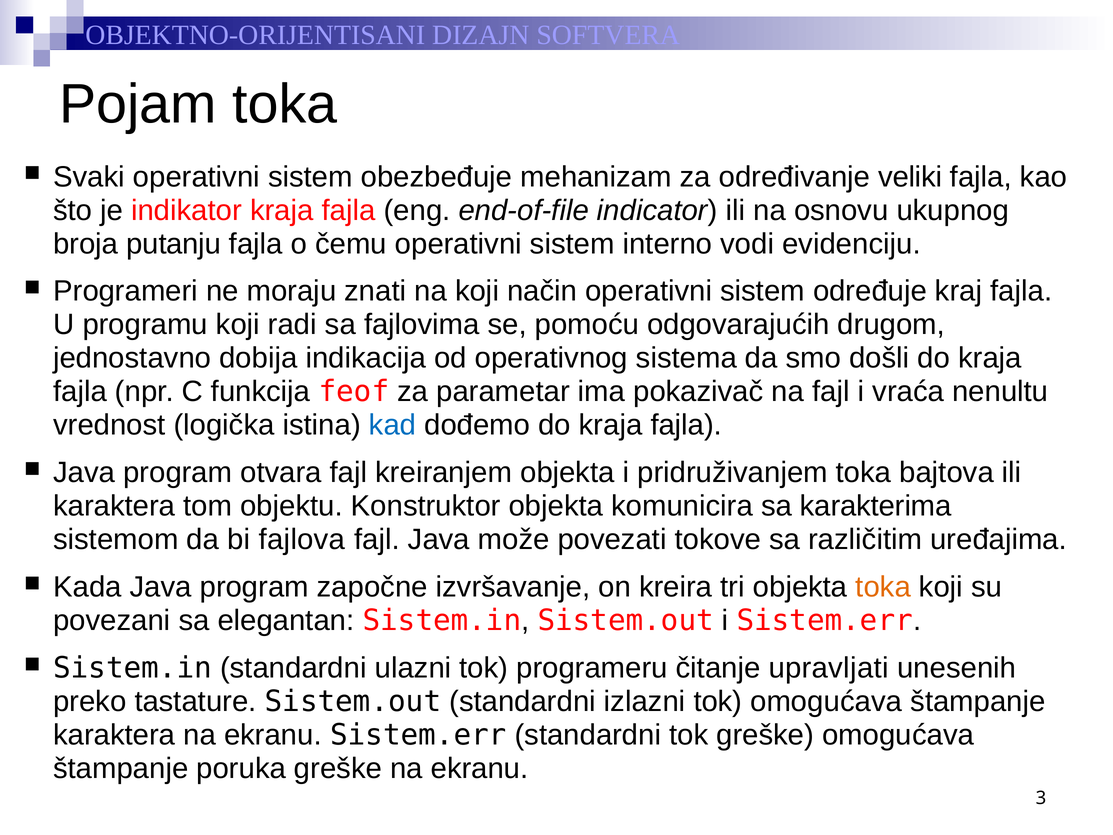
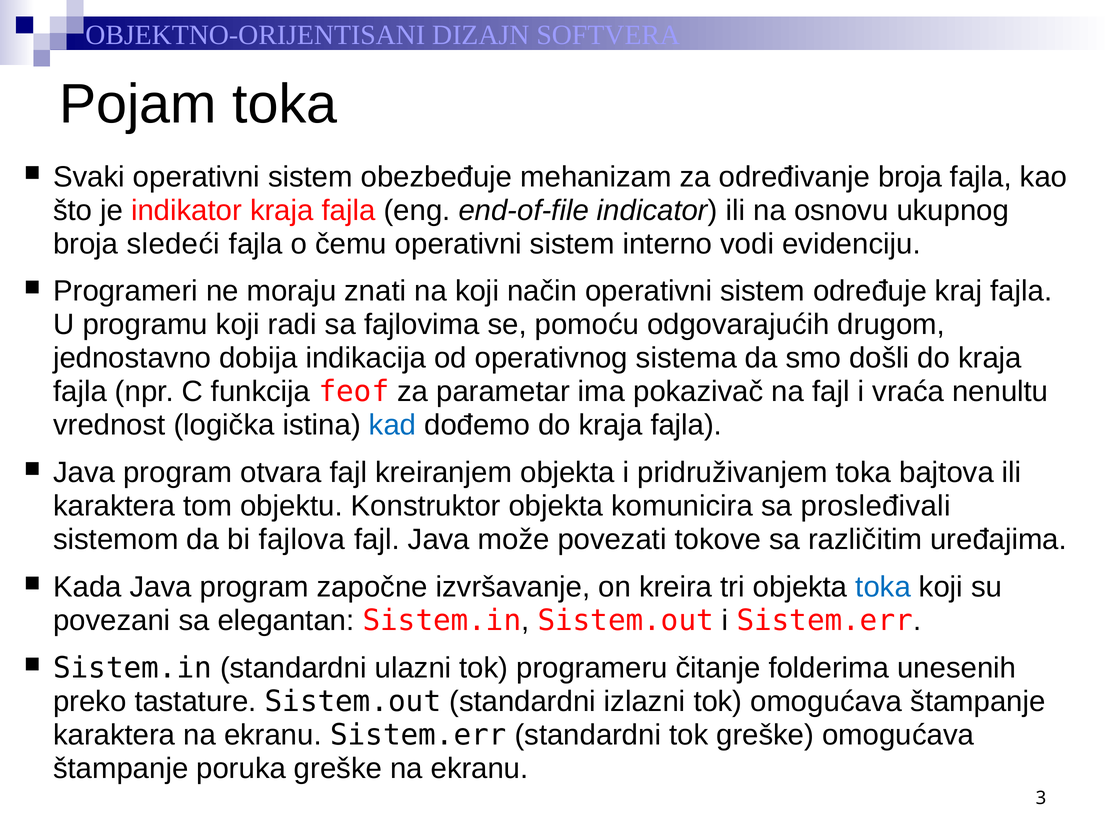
određivanje veliki: veliki -> broja (910, 177)
putanju: putanju -> sledeći (173, 244)
karakterima: karakterima -> prosleđivali (876, 506)
toka colour: orange -> blue (883, 587)
upravljati: upravljati -> folderima (829, 668)
